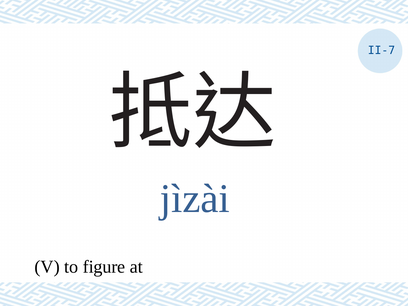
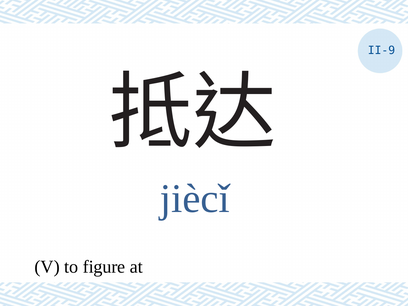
II-7: II-7 -> II-9 (381, 50)
jìzài: jìzài -> jiècǐ (195, 199)
